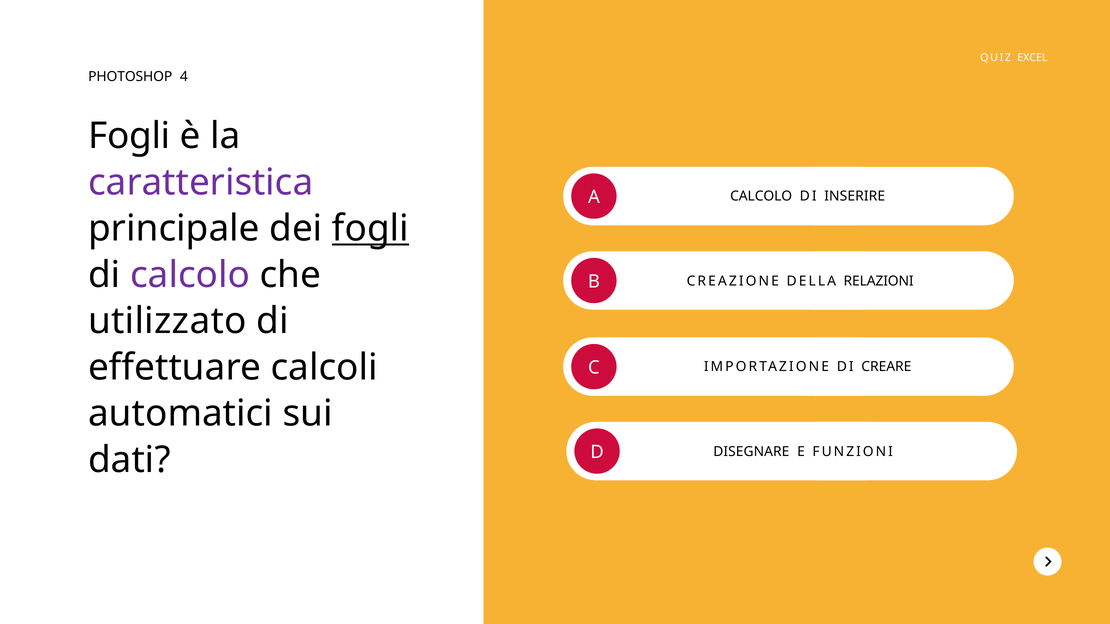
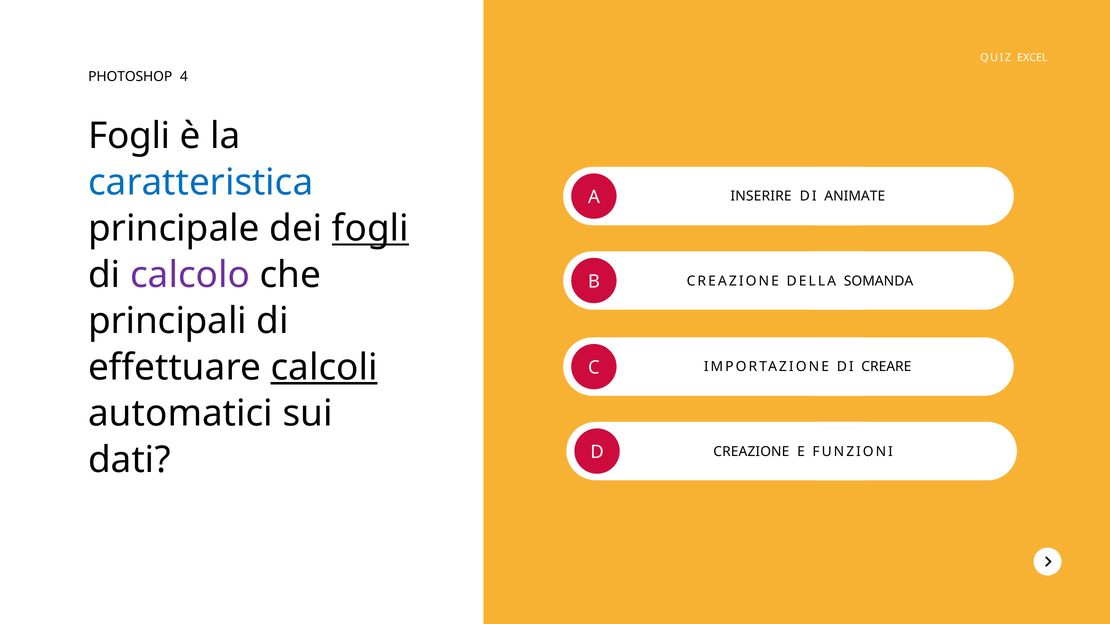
caratteristica colour: purple -> blue (201, 183)
CALCOLO: CALCOLO -> INSERIRE (761, 196)
INSERIRE: INSERIRE -> ANIMATE (855, 196)
RELAZIONI: RELAZIONI -> SOMANDA (879, 281)
utilizzato: utilizzato -> principali (168, 321)
calcoli underline: none -> present (324, 368)
D DISEGNARE: DISEGNARE -> CREAZIONE (751, 452)
